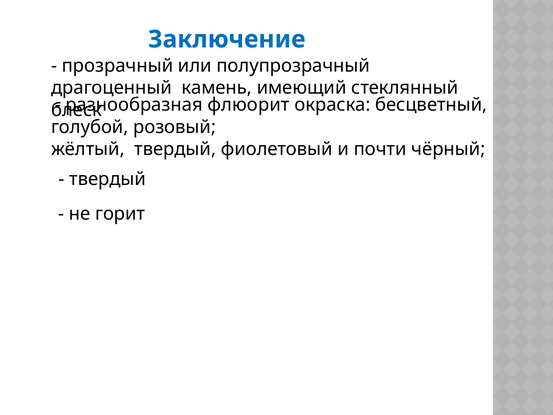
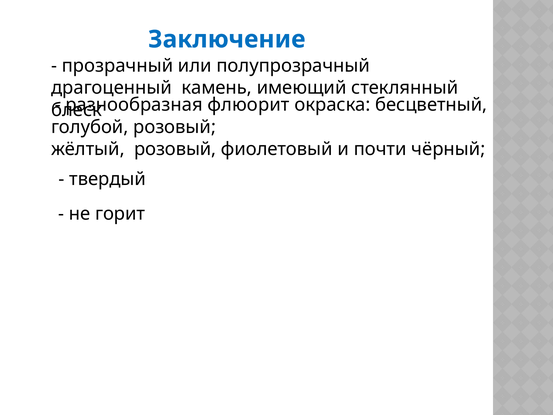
жёлтый твердый: твердый -> розовый (175, 149)
